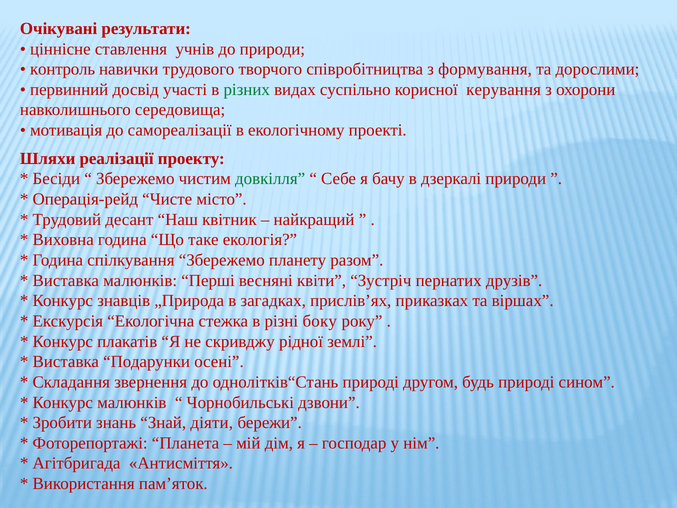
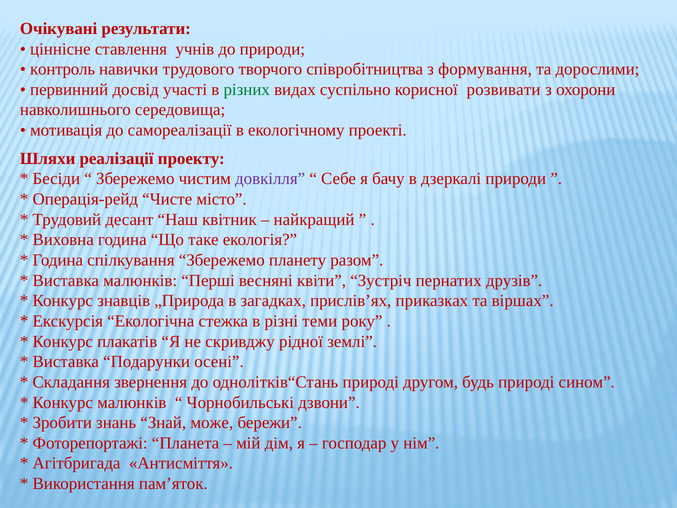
керування: керування -> розвивати (504, 90)
довкілля colour: green -> purple (270, 179)
боку: боку -> теми (320, 321)
діяти: діяти -> може (212, 423)
